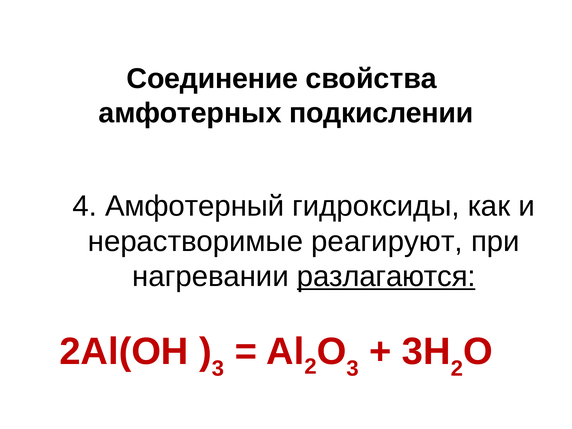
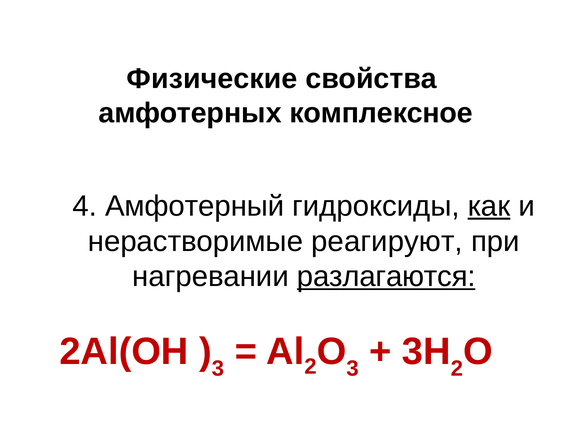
Соединение: Соединение -> Физические (212, 79)
подкислении: подкислении -> комплексное (381, 113)
как underline: none -> present (489, 206)
